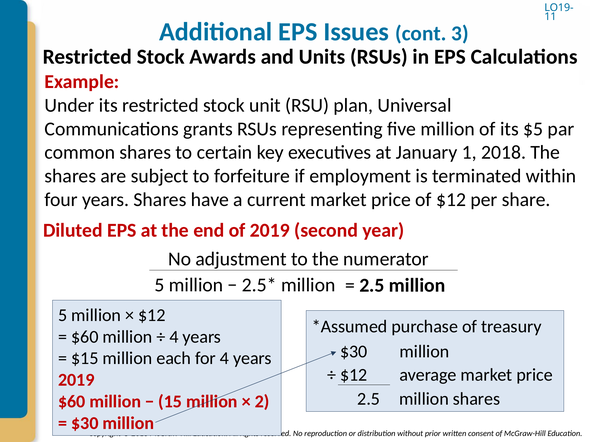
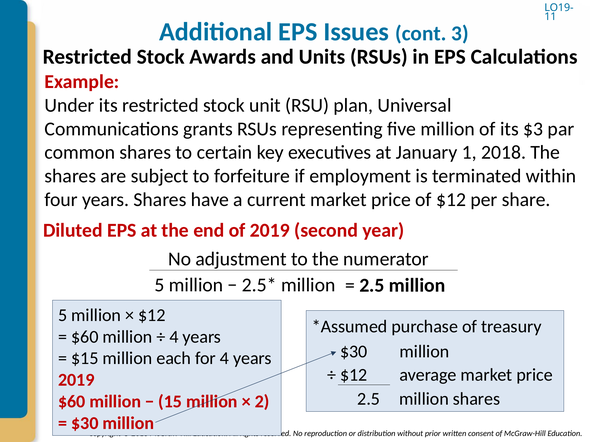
$5: $5 -> $3 (533, 129)
